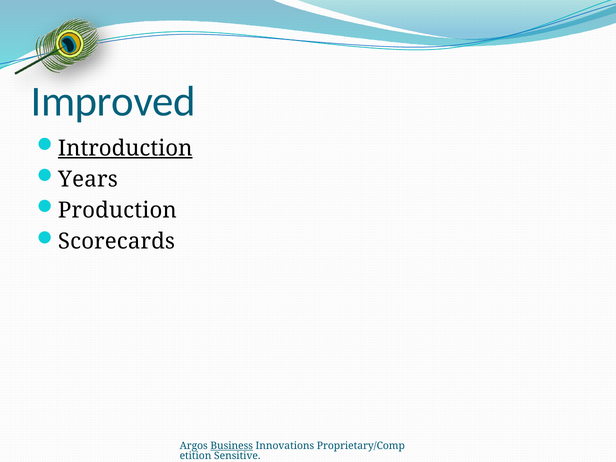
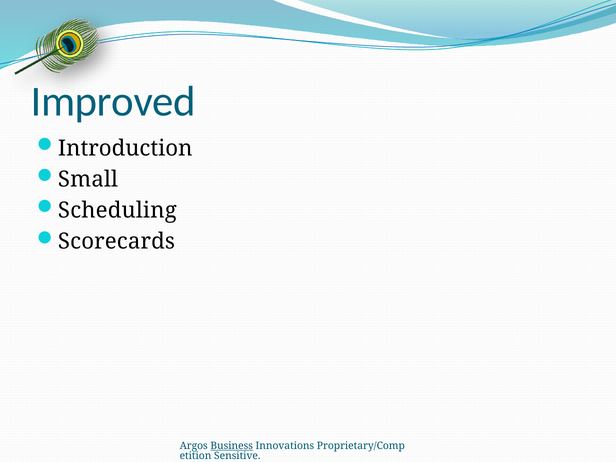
Introduction underline: present -> none (125, 148)
Years: Years -> Small (88, 179)
Production: Production -> Scheduling (117, 211)
